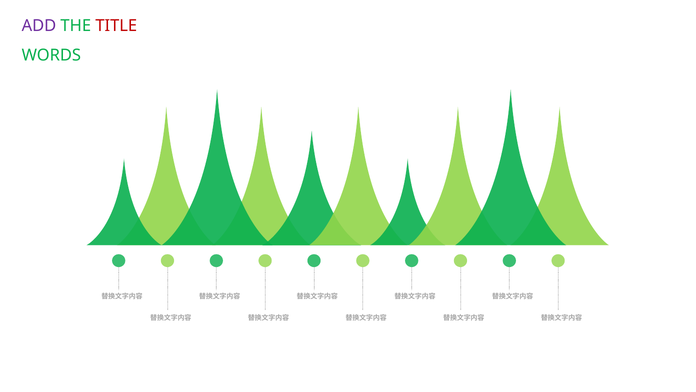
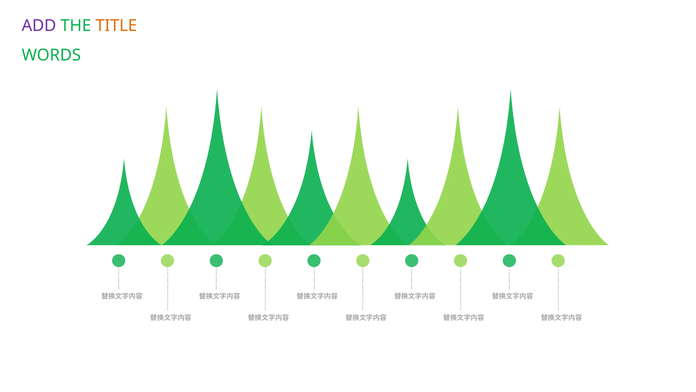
TITLE colour: red -> orange (116, 26)
